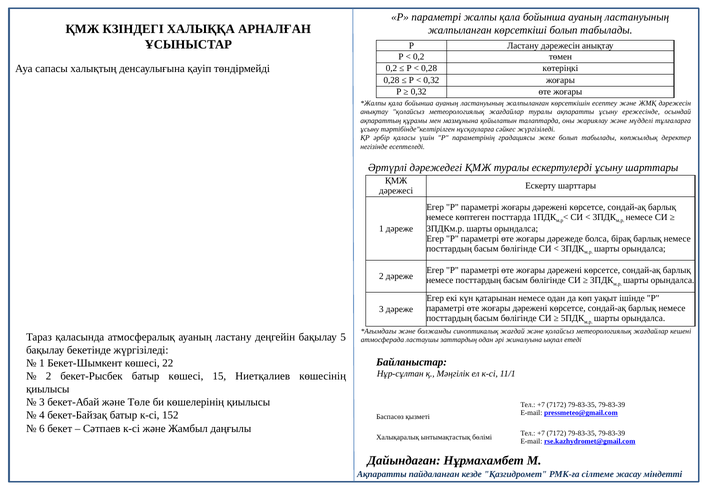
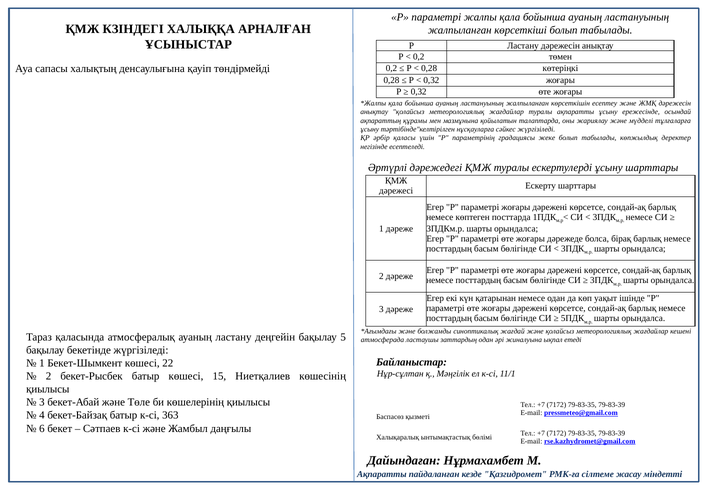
152: 152 -> 363 (170, 415)
